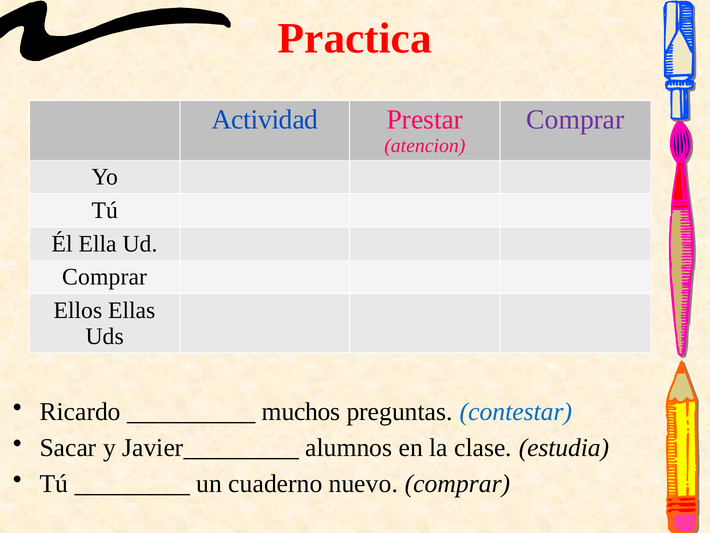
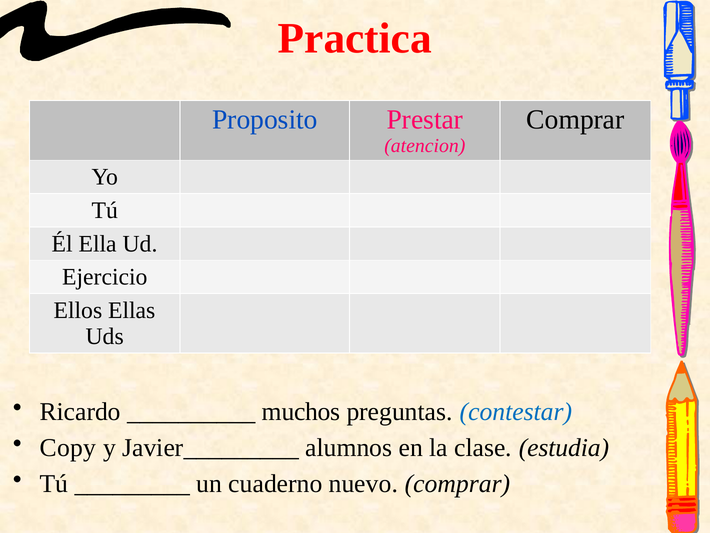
Actividad: Actividad -> Proposito (265, 120)
Comprar colour: purple -> black (575, 120)
Comprar: Comprar -> Ejercicio (105, 277)
Sacar: Sacar -> Copy (68, 447)
